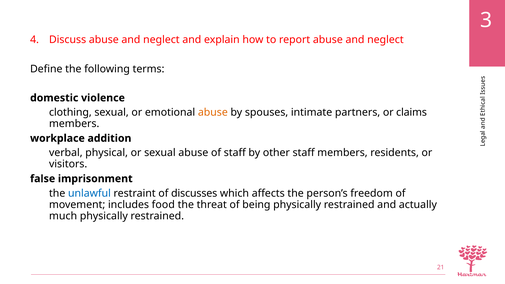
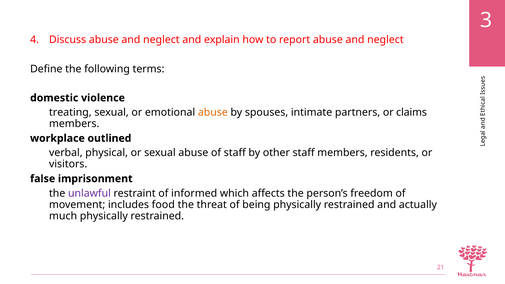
clothing: clothing -> treating (70, 112)
addition: addition -> outlined (109, 138)
unlawful colour: blue -> purple (89, 193)
discusses: discusses -> informed (194, 193)
